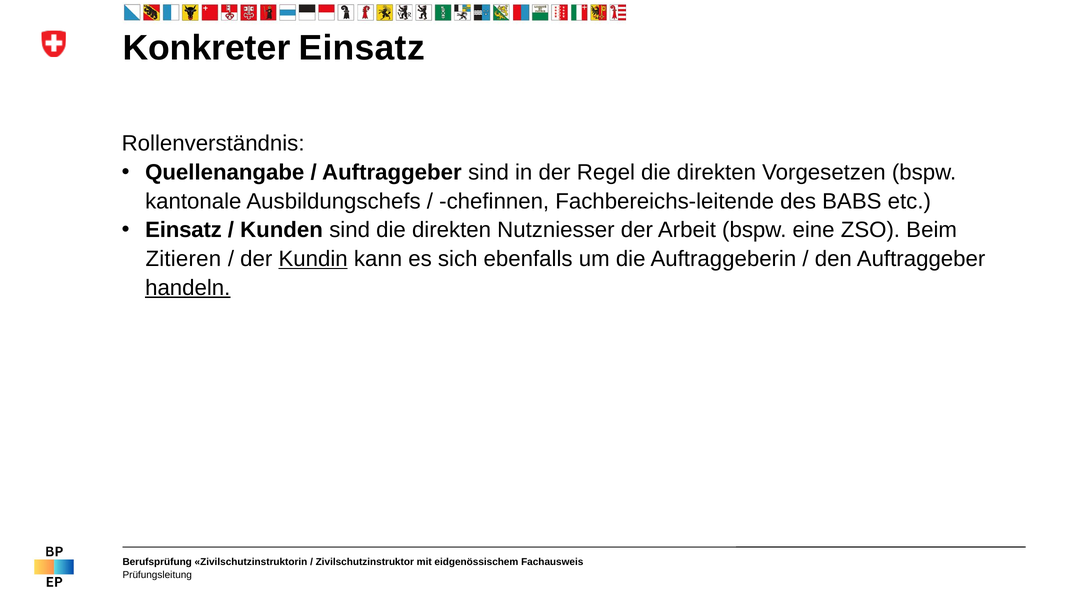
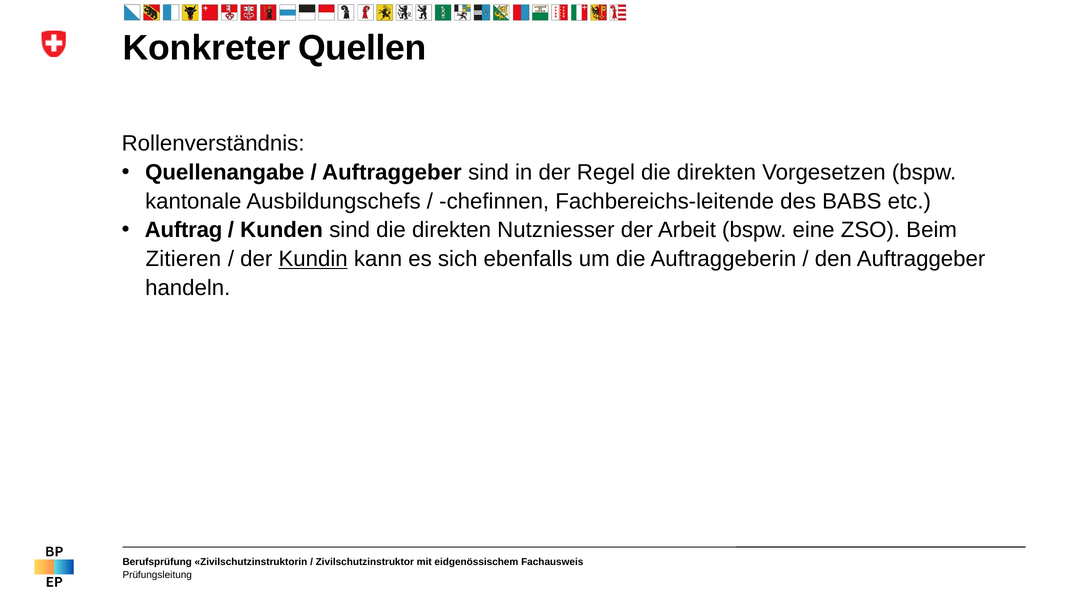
Konkreter Einsatz: Einsatz -> Quellen (362, 48)
Einsatz: Einsatz -> Auftrag (184, 230)
handeln underline: present -> none (188, 288)
